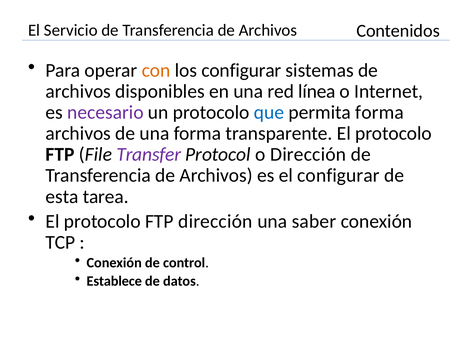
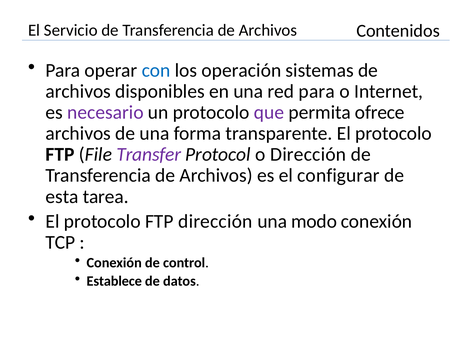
con colour: orange -> blue (156, 70)
los configurar: configurar -> operación (241, 70)
red línea: línea -> para (317, 91)
que colour: blue -> purple (269, 112)
permita forma: forma -> ofrece (380, 112)
saber: saber -> modo (314, 221)
